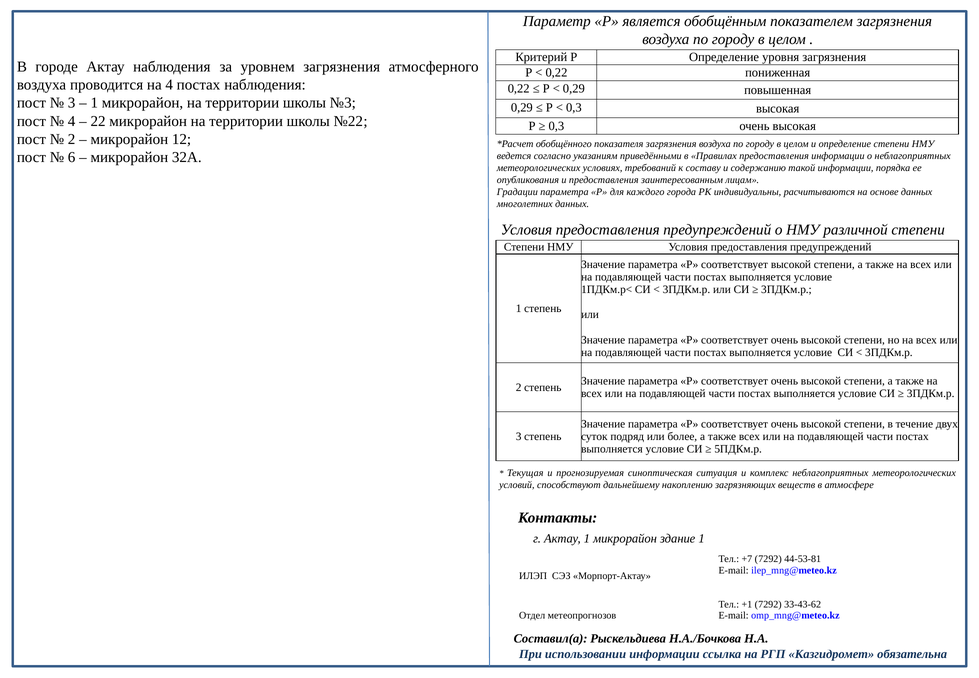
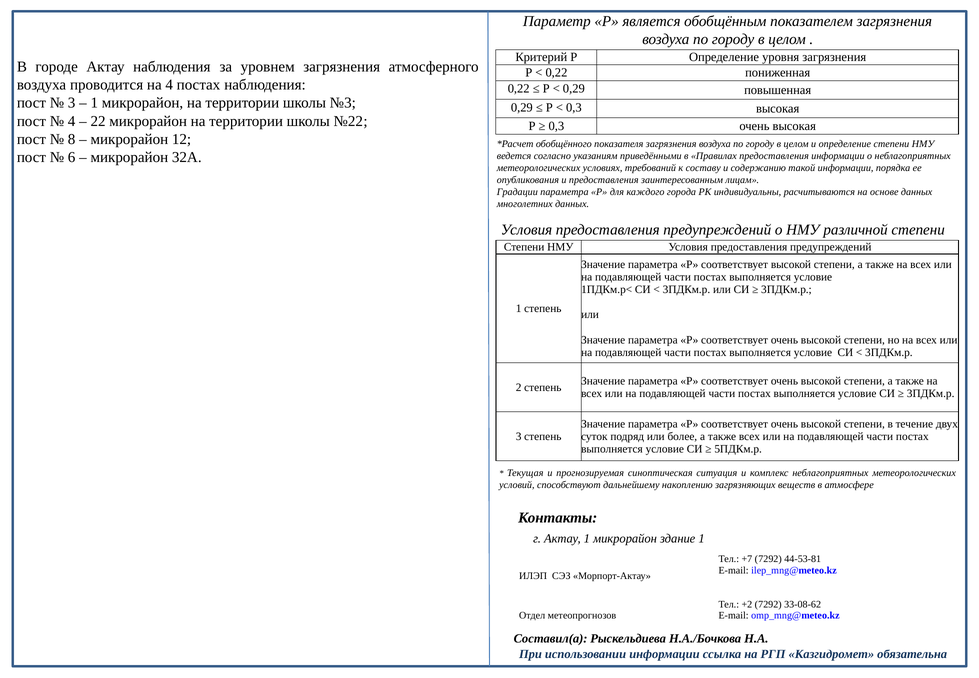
2: 2 -> 8 (72, 139)
+1: +1 -> +2 (747, 604)
33-43-62: 33-43-62 -> 33-08-62 (803, 604)
